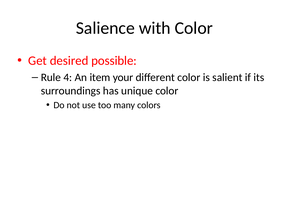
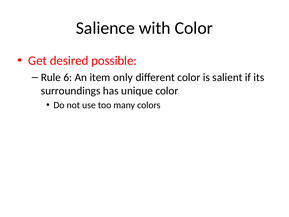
4: 4 -> 6 (68, 77)
your: your -> only (123, 77)
